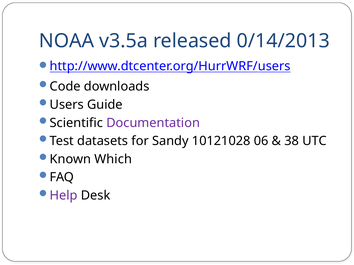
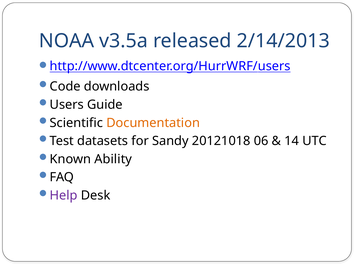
0/14/2013: 0/14/2013 -> 2/14/2013 (283, 41)
Documentation colour: purple -> orange (153, 123)
10121028: 10121028 -> 20121018 (221, 141)
38: 38 -> 14 (292, 141)
Which: Which -> Ability (113, 159)
